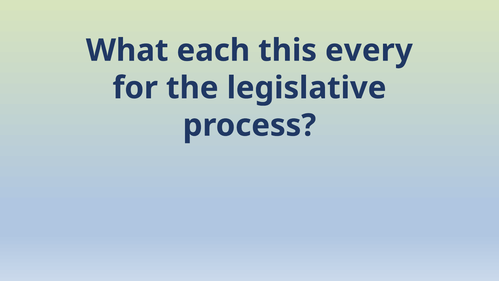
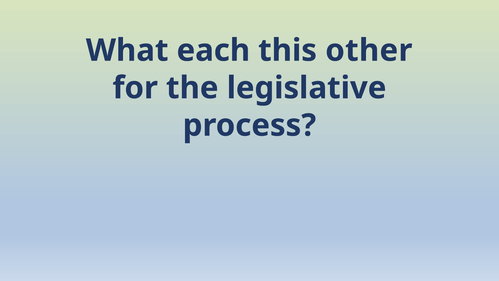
every: every -> other (369, 50)
